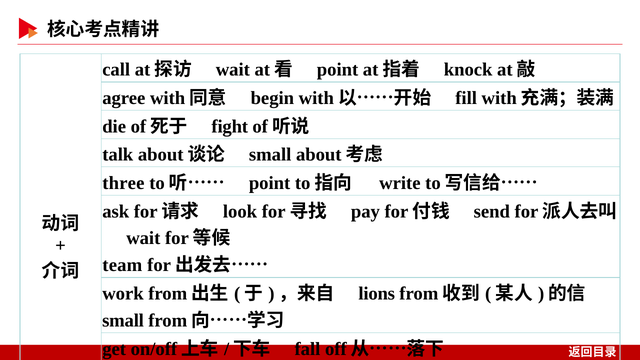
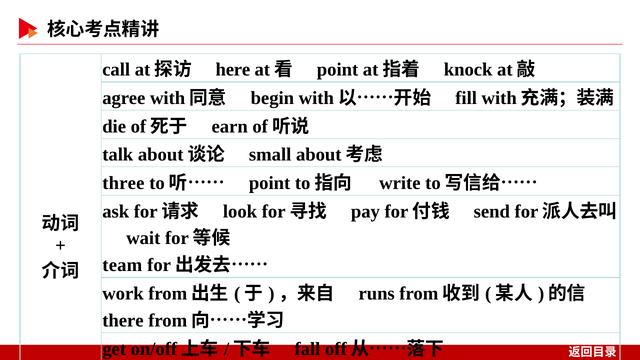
wait: wait -> here (233, 70)
fight: fight -> earn (230, 126)
lions: lions -> runs (377, 294)
small: small -> there (123, 321)
